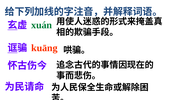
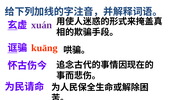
xuán colour: green -> purple (42, 25)
